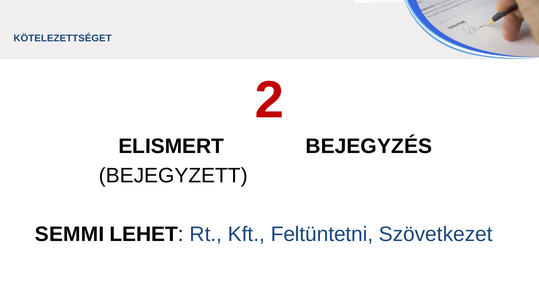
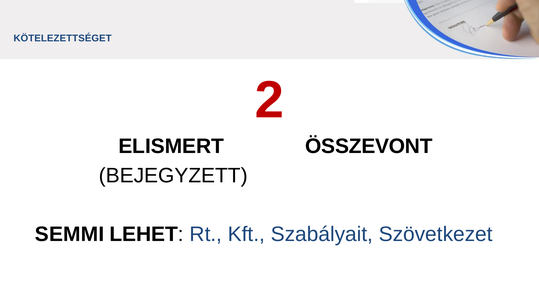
BEJEGYZÉS: BEJEGYZÉS -> ÖSSZEVONT (369, 146)
Feltüntetni: Feltüntetni -> Szabályait (322, 234)
